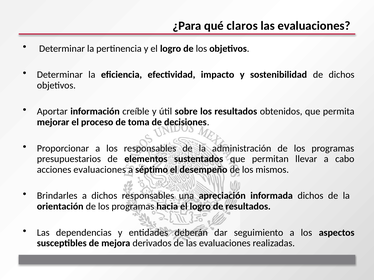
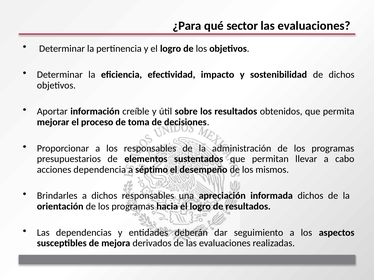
claros: claros -> sector (242, 26)
acciones evaluaciones: evaluaciones -> dependencia (100, 170)
